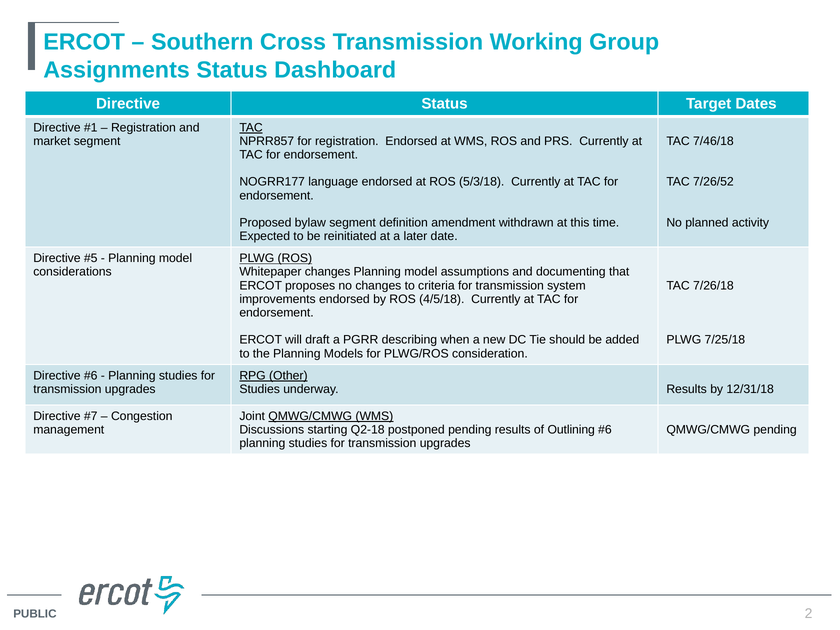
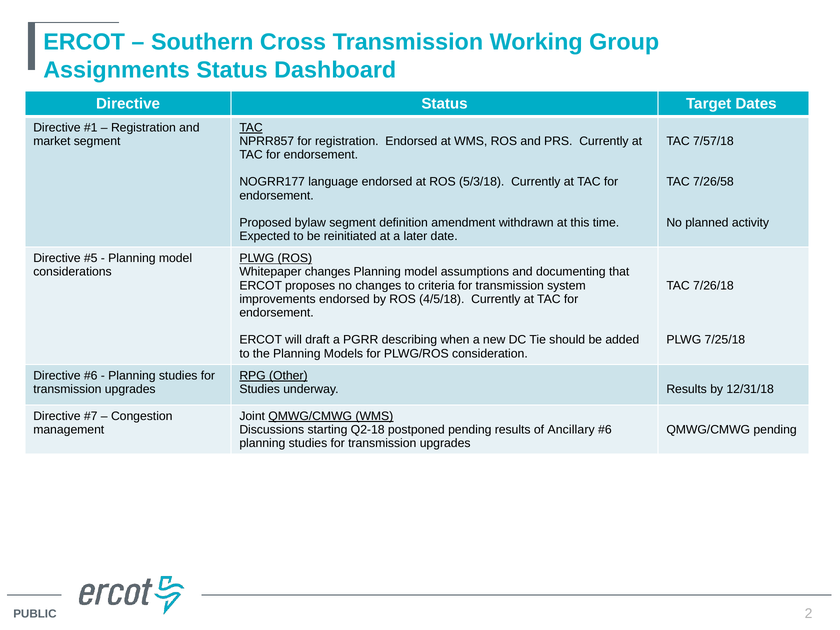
7/46/18: 7/46/18 -> 7/57/18 (713, 141)
7/26/52: 7/26/52 -> 7/26/58 (713, 182)
Outlining: Outlining -> Ancillary (571, 430)
